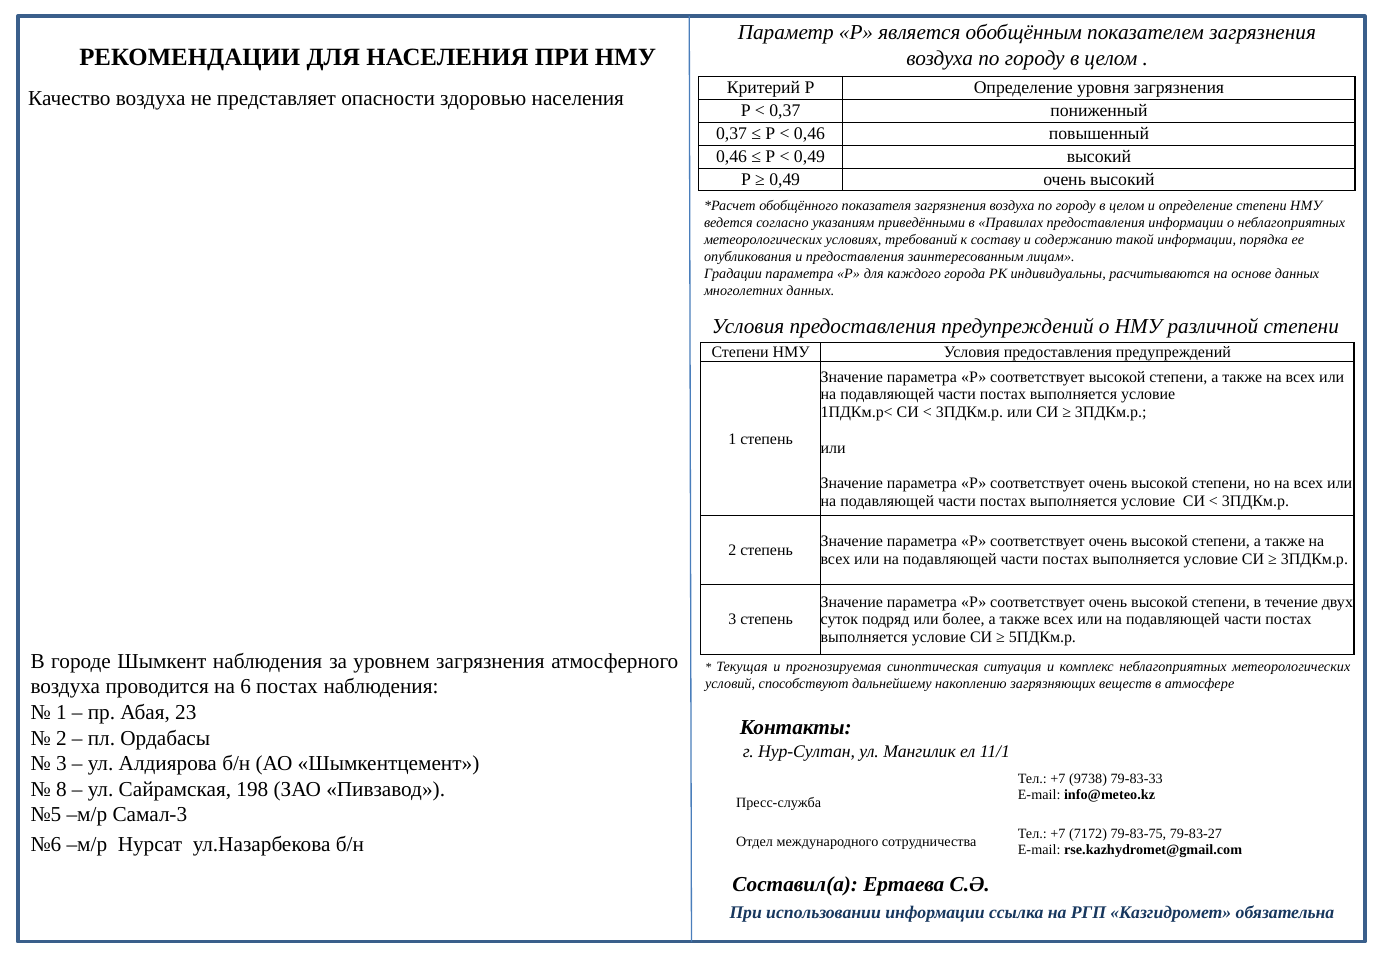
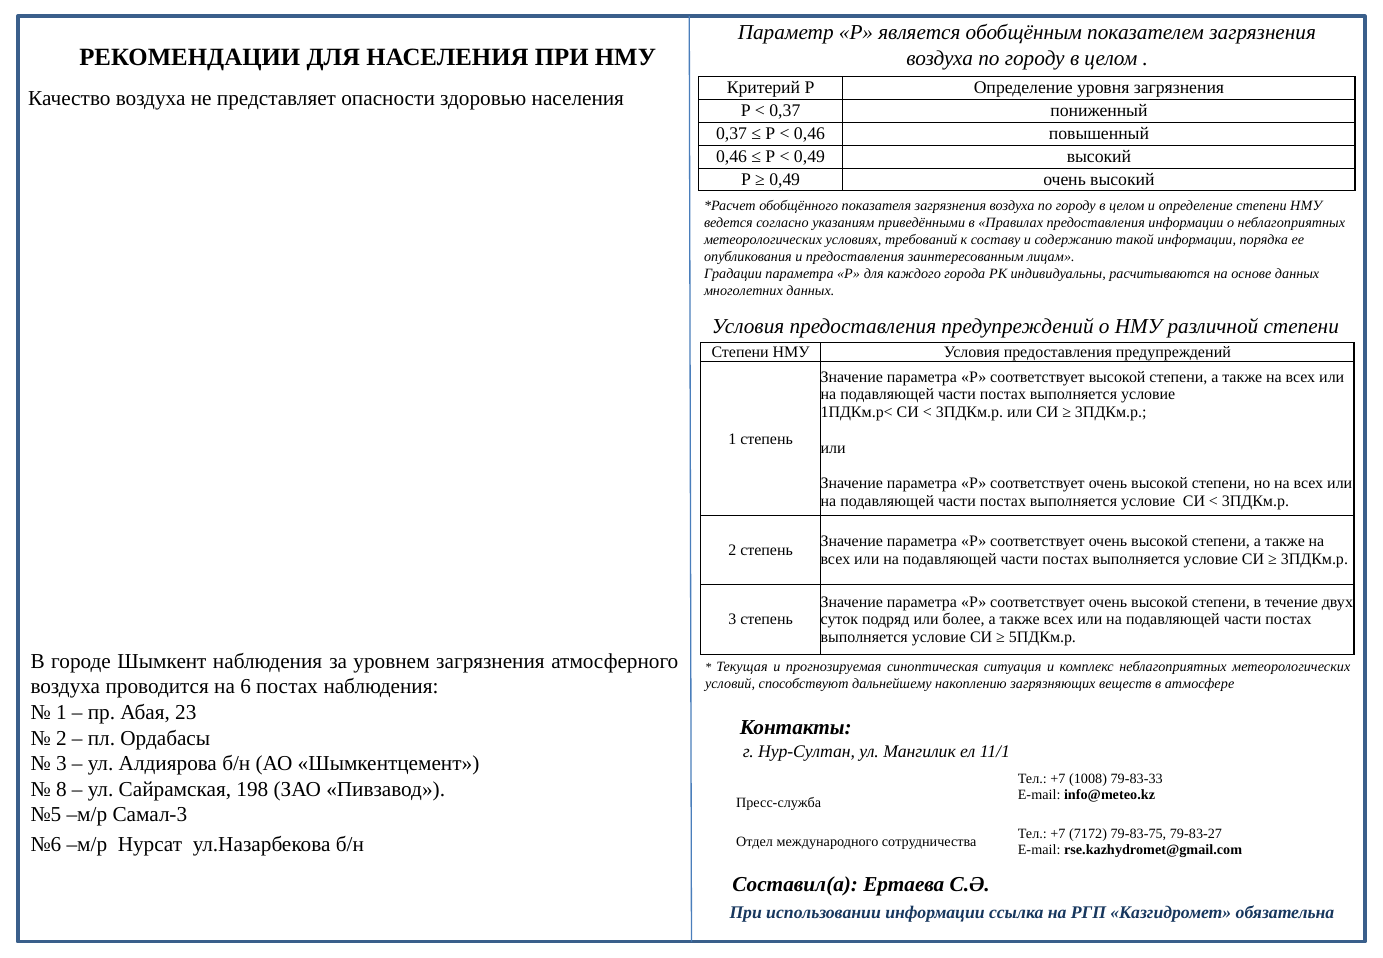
9738: 9738 -> 1008 (1088, 778)
